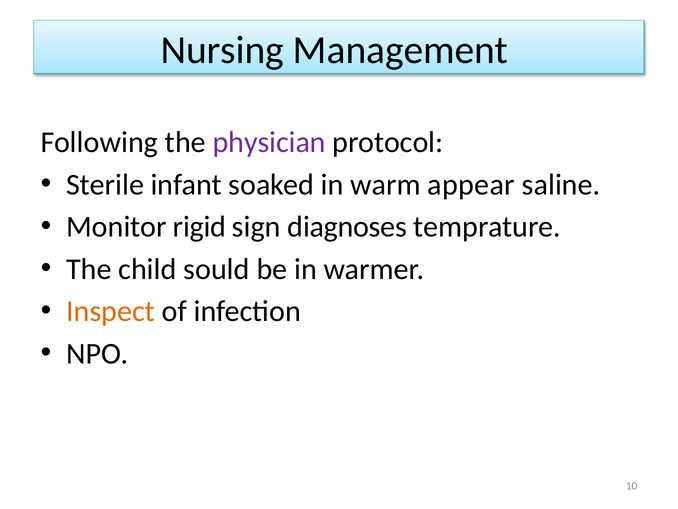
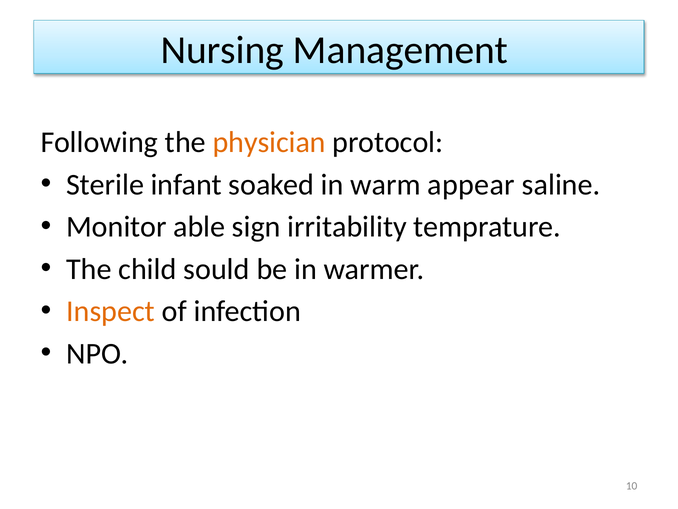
physician colour: purple -> orange (269, 142)
rigid: rigid -> able (199, 227)
diagnoses: diagnoses -> irritability (347, 227)
